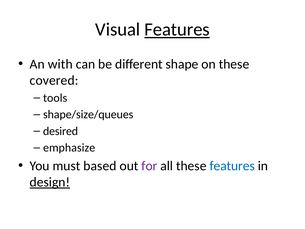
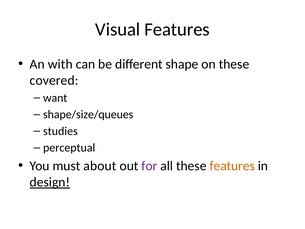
Features underline: present -> none (177, 30)
tools: tools -> want (55, 98)
desired: desired -> studies (60, 131)
emphasize: emphasize -> perceptual (69, 148)
based: based -> about (100, 166)
features colour: blue -> orange (232, 166)
